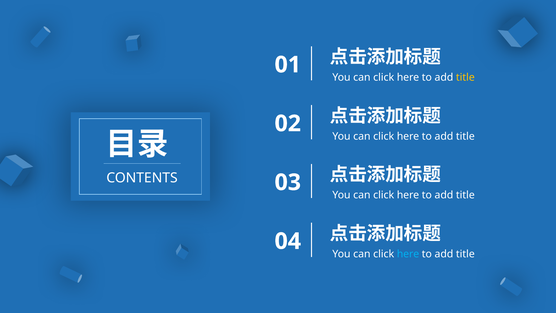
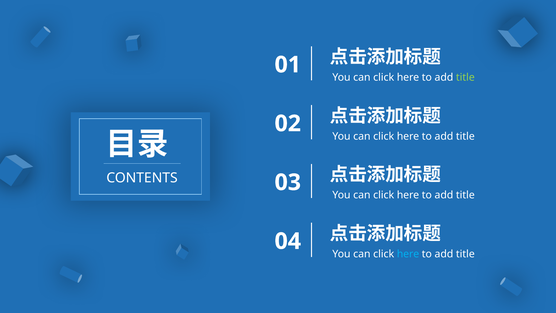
title colour: yellow -> light green (465, 77)
